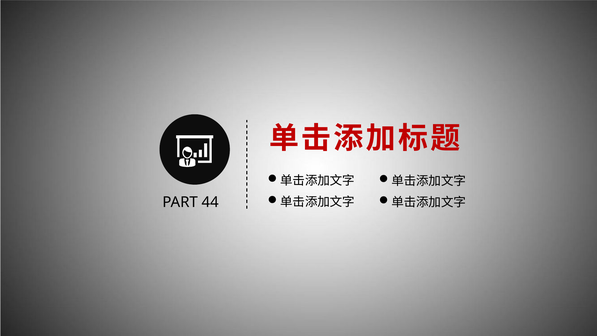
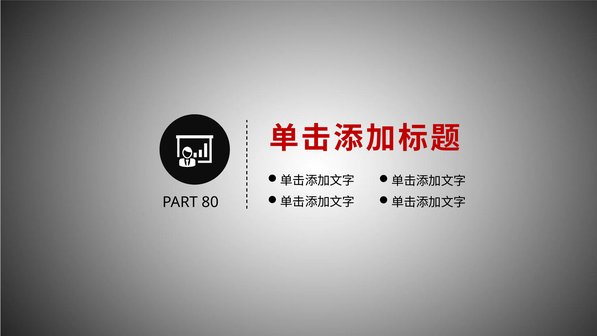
44: 44 -> 80 (210, 202)
